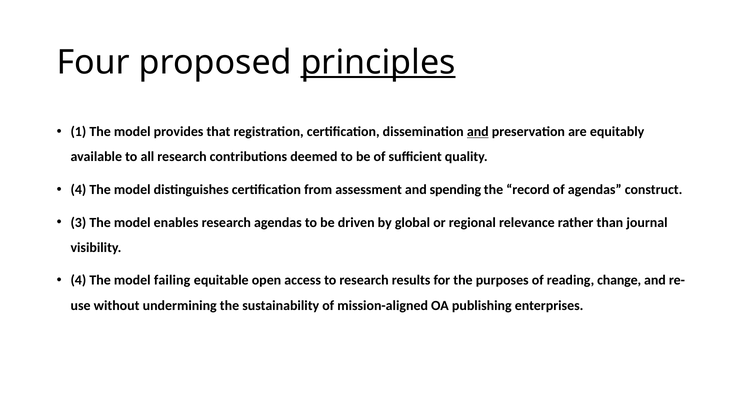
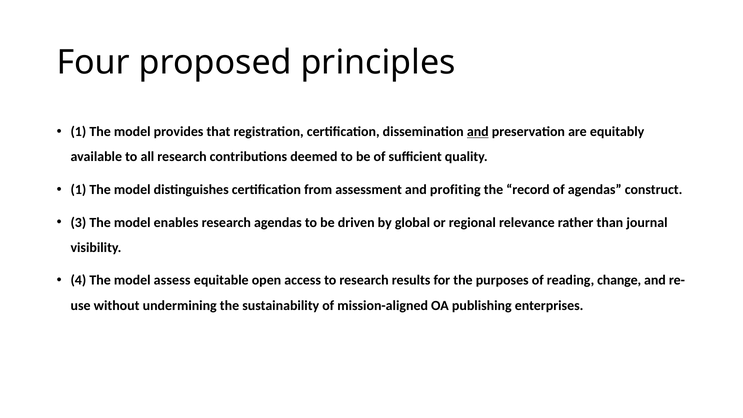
principles underline: present -> none (378, 62)
4: 4 -> 1 (78, 190)
spending: spending -> profiting (455, 190)
failing: failing -> assess (172, 280)
